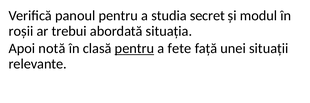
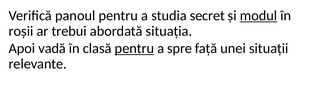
modul underline: none -> present (258, 16)
notă: notă -> vadă (52, 49)
fete: fete -> spre (180, 49)
